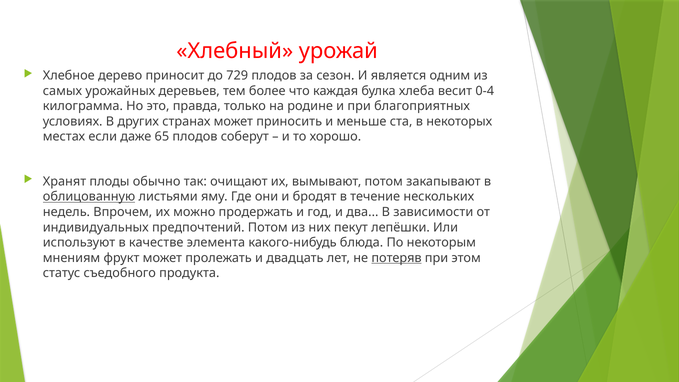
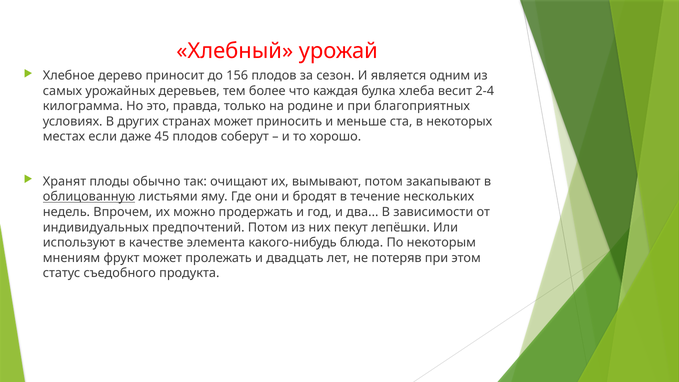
729: 729 -> 156 (237, 76)
0-4: 0-4 -> 2-4 (485, 91)
65: 65 -> 45 (162, 137)
потеряв underline: present -> none (397, 258)
